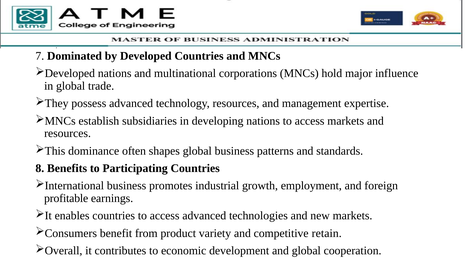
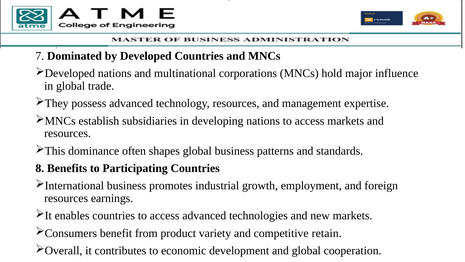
profitable: profitable -> resources (66, 198)
